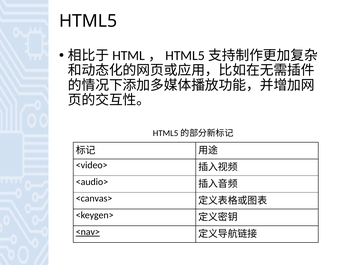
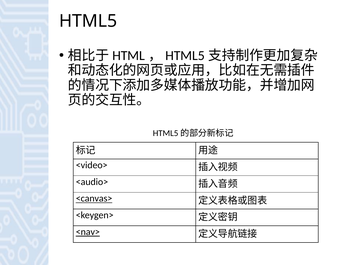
<canvas> underline: none -> present (94, 198)
